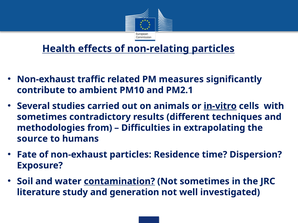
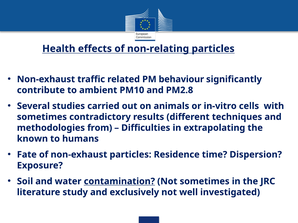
measures: measures -> behaviour (181, 79)
PM2.1: PM2.1 -> PM2.8 (180, 90)
in-vitro underline: present -> none (220, 106)
source: source -> known (32, 139)
generation: generation -> exclusively (134, 193)
